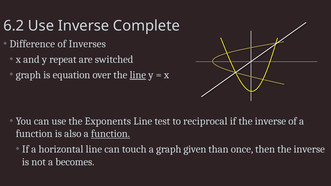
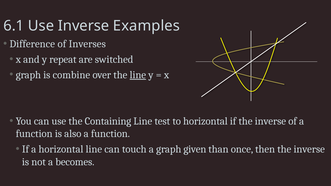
6.2: 6.2 -> 6.1 (14, 26)
Complete: Complete -> Examples (146, 26)
equation: equation -> combine (71, 75)
Exponents: Exponents -> Containing (108, 121)
to reciprocal: reciprocal -> horizontal (205, 121)
function underline: present -> none (110, 134)
